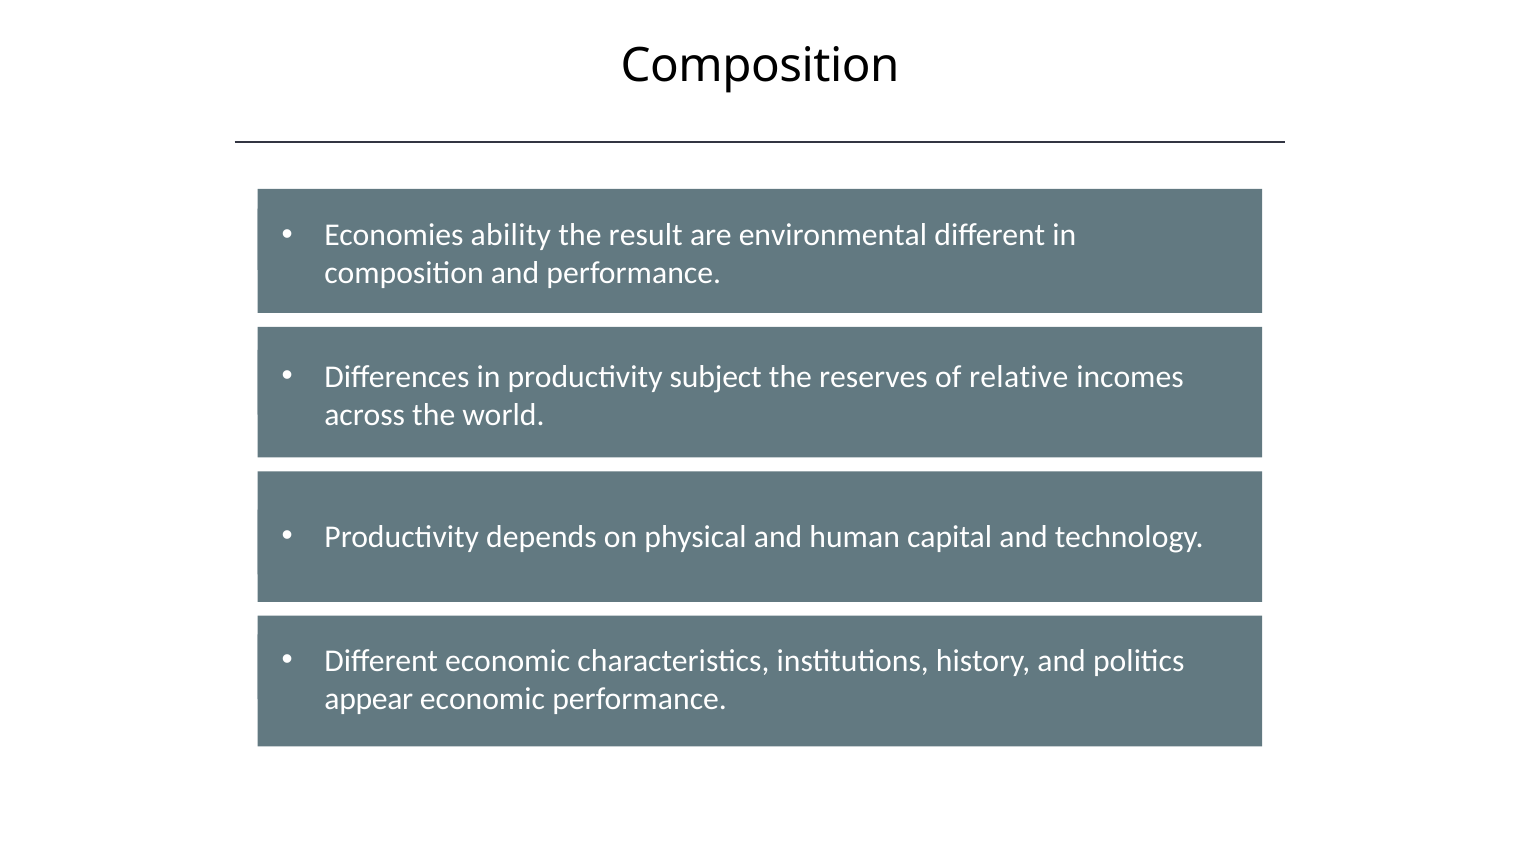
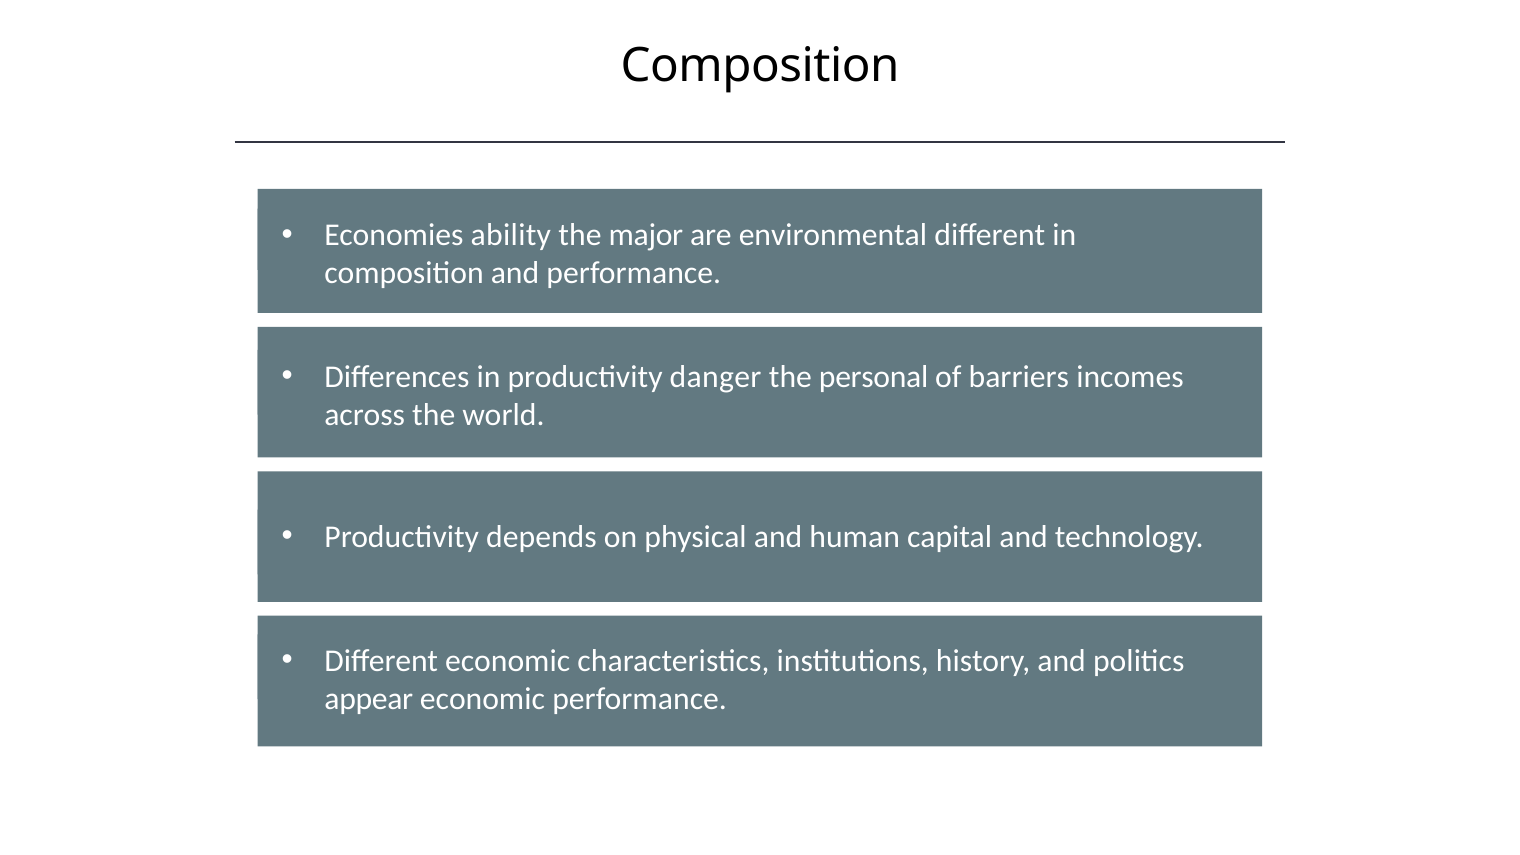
result: result -> major (646, 235)
productivity subject: subject -> danger (716, 377)
reserves: reserves -> personal (874, 377)
relative: relative -> barriers (1019, 377)
